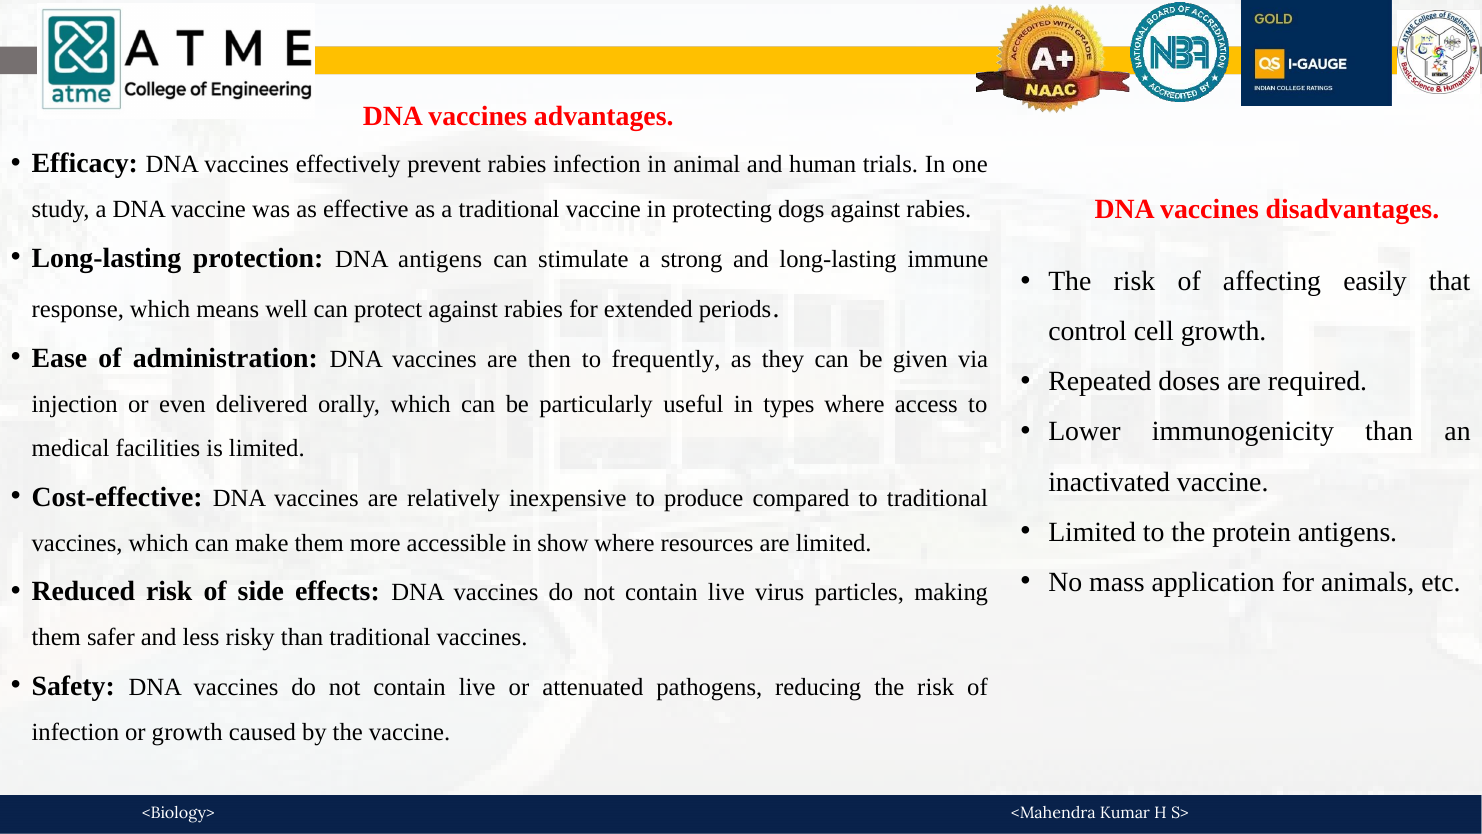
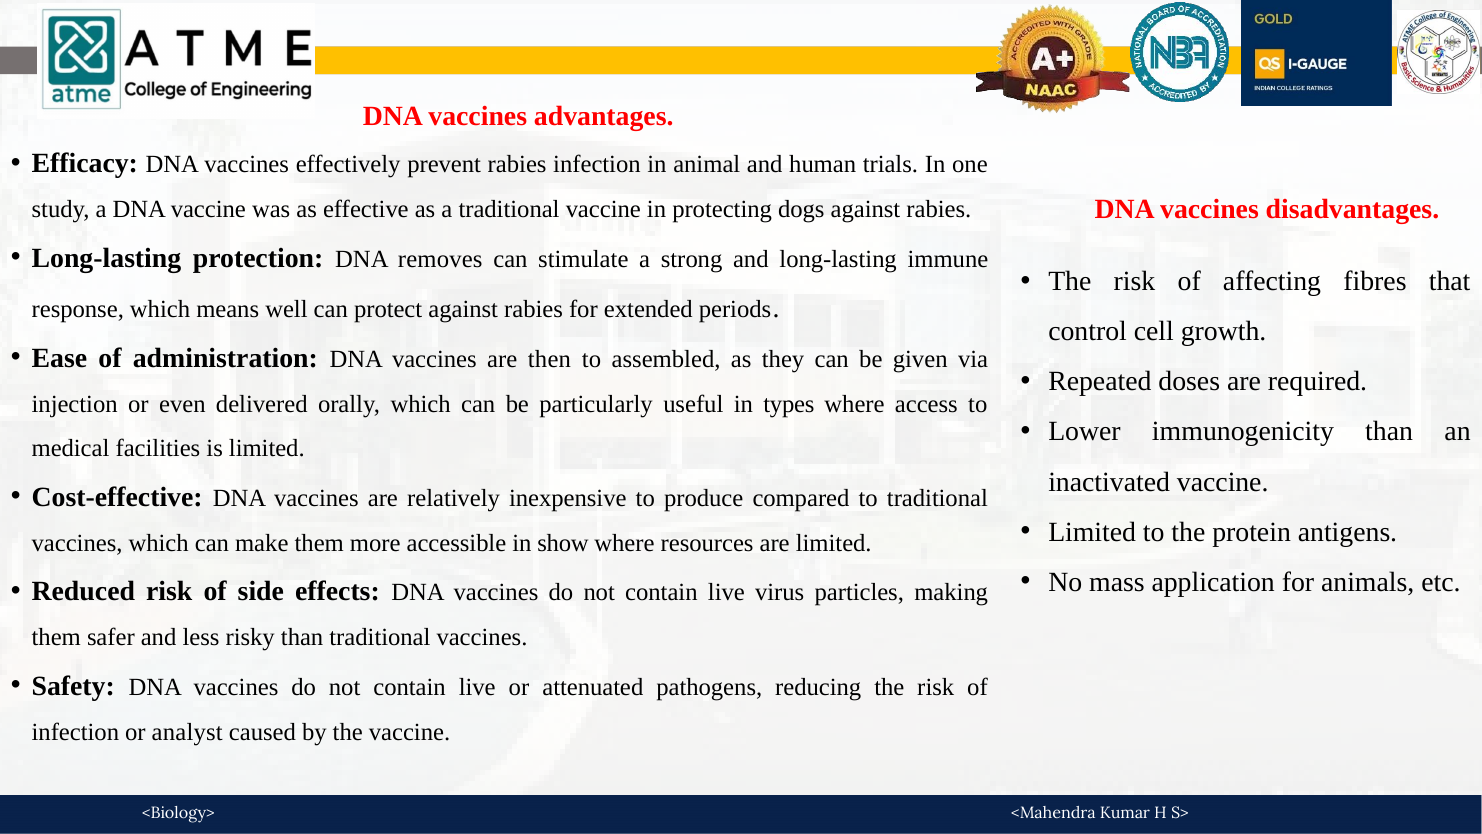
DNA antigens: antigens -> removes (440, 259)
easily: easily -> fibres (1375, 282)
frequently: frequently -> assembled (666, 359)
or growth: growth -> analyst (187, 732)
